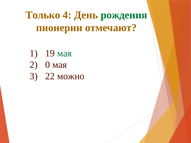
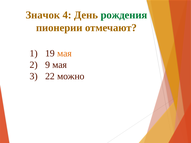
Только: Только -> Значок (43, 15)
мая colour: green -> orange (64, 53)
0: 0 -> 9 (48, 65)
